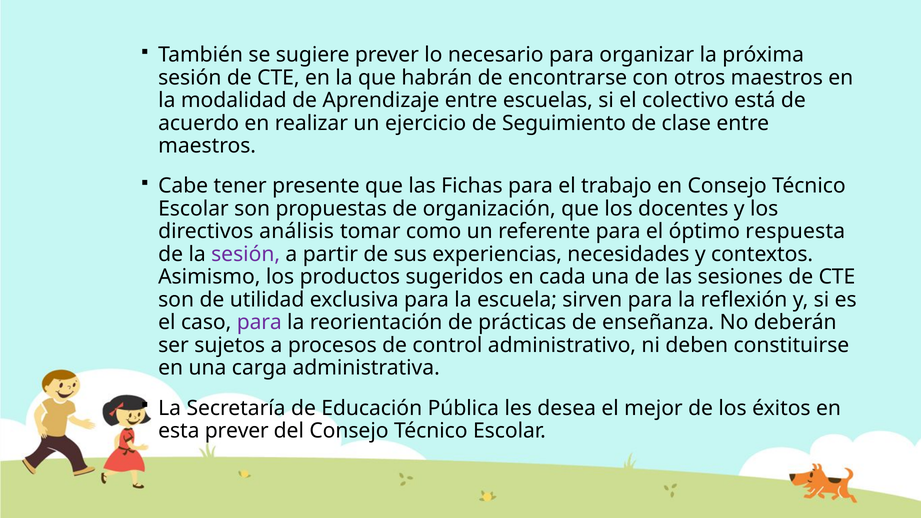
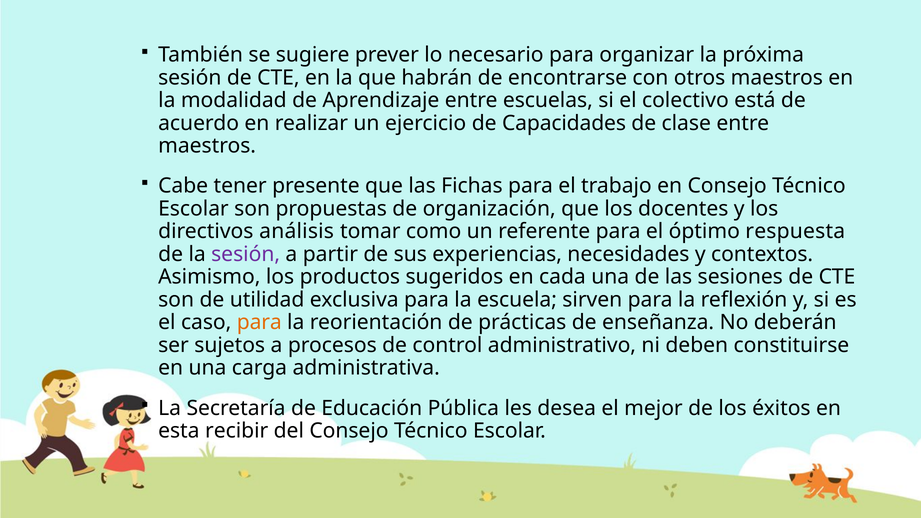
Seguimiento: Seguimiento -> Capacidades (564, 123)
para colour: purple -> orange (259, 323)
esta prever: prever -> recibir (237, 431)
